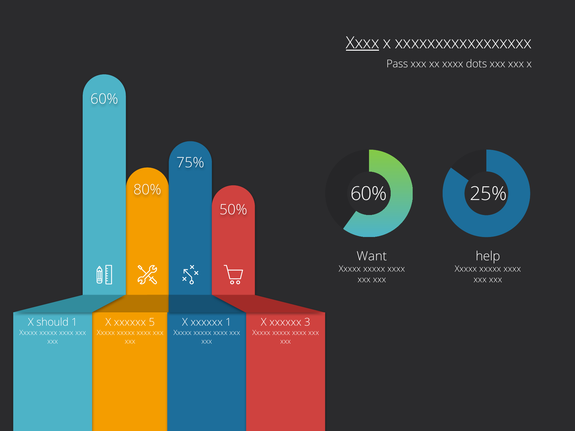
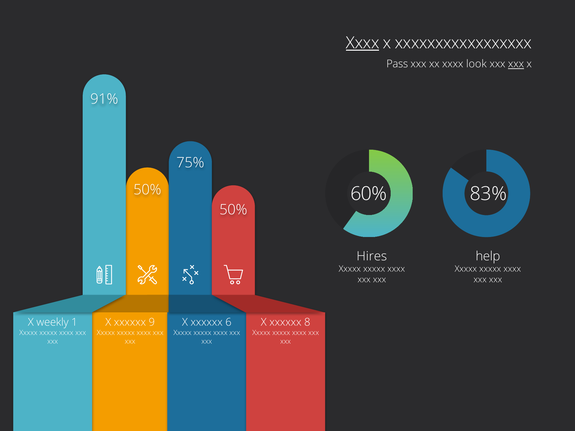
dots: dots -> look (476, 64)
xxx underline: none -> present (516, 64)
60%: 60% -> 91% (104, 99)
80%: 80% -> 50% (147, 190)
25%: 25% -> 83% (488, 194)
Want: Want -> Hires (372, 256)
should: should -> weekly (52, 323)
5: 5 -> 9 (152, 323)
xxxxxx 1: 1 -> 6 (228, 323)
3: 3 -> 8 (307, 323)
